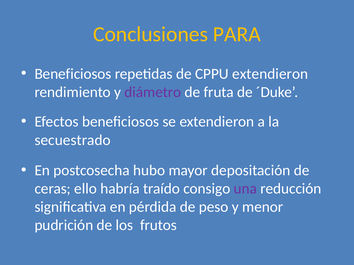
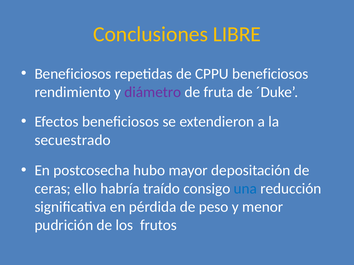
PARA: PARA -> LIBRE (237, 34)
CPPU extendieron: extendieron -> beneficiosos (270, 74)
una colour: purple -> blue (245, 189)
